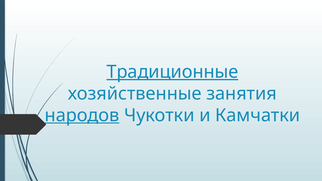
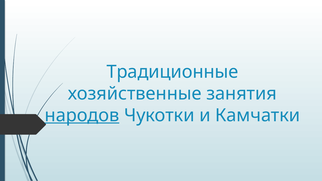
Традиционные underline: present -> none (172, 72)
